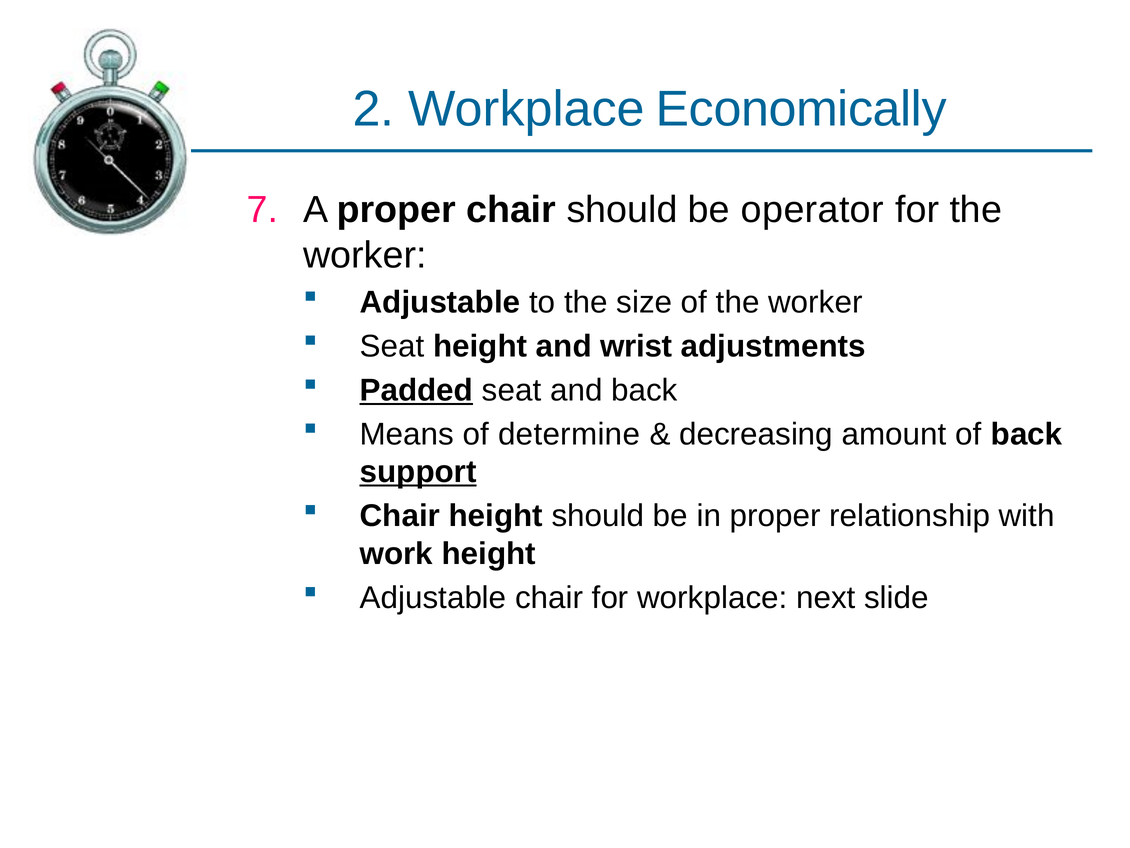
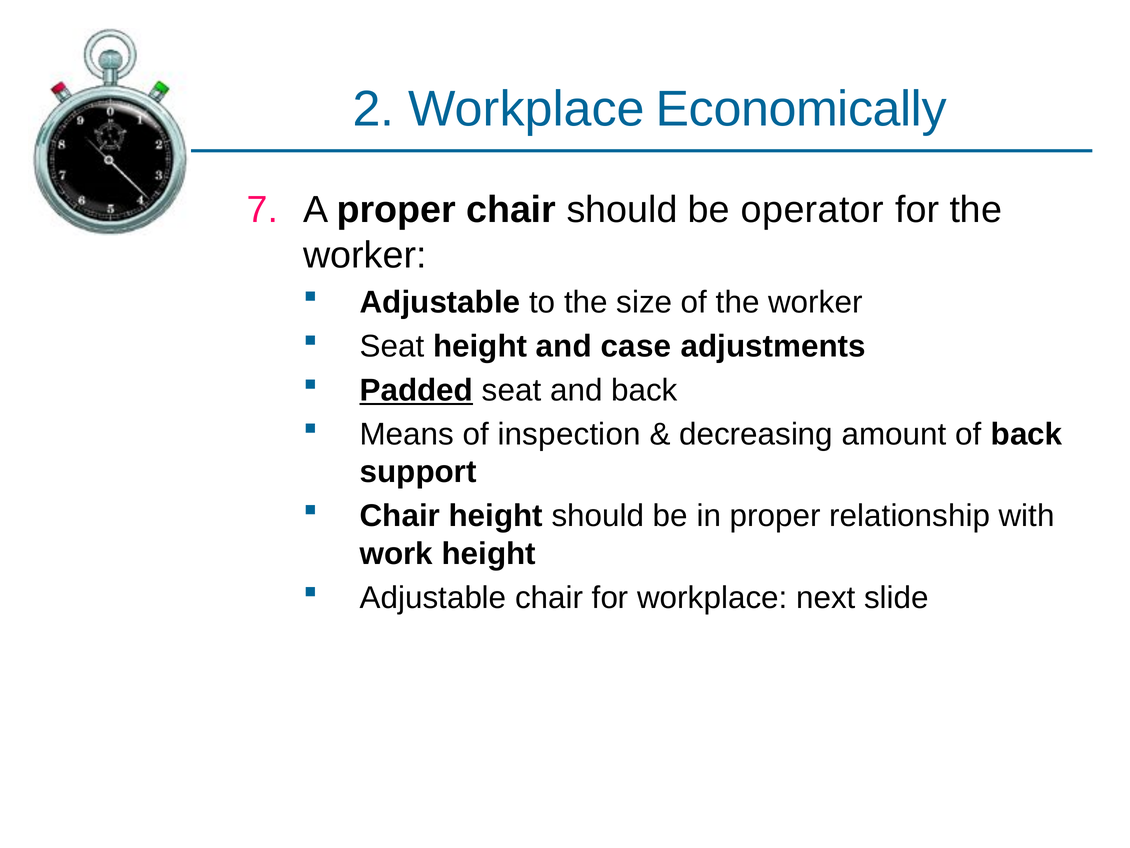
wrist: wrist -> case (636, 346)
determine: determine -> inspection (569, 434)
support underline: present -> none (418, 472)
